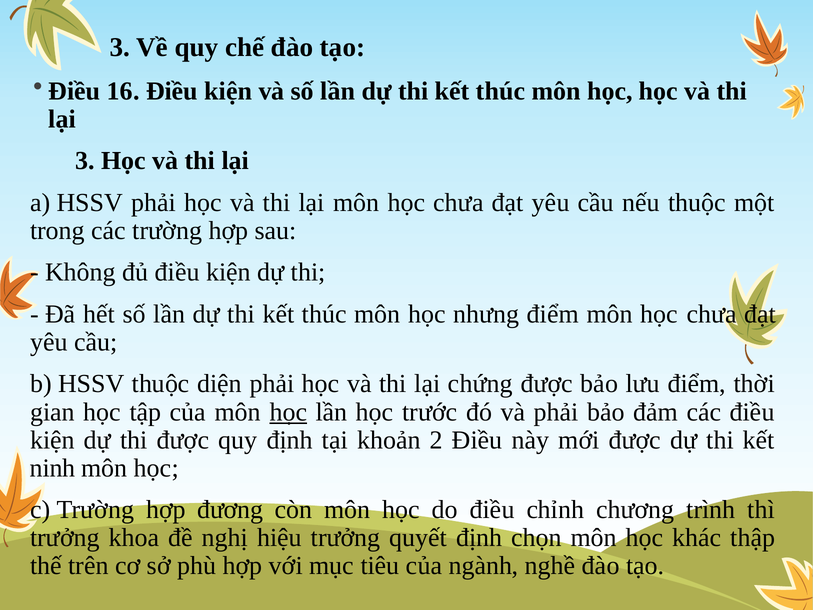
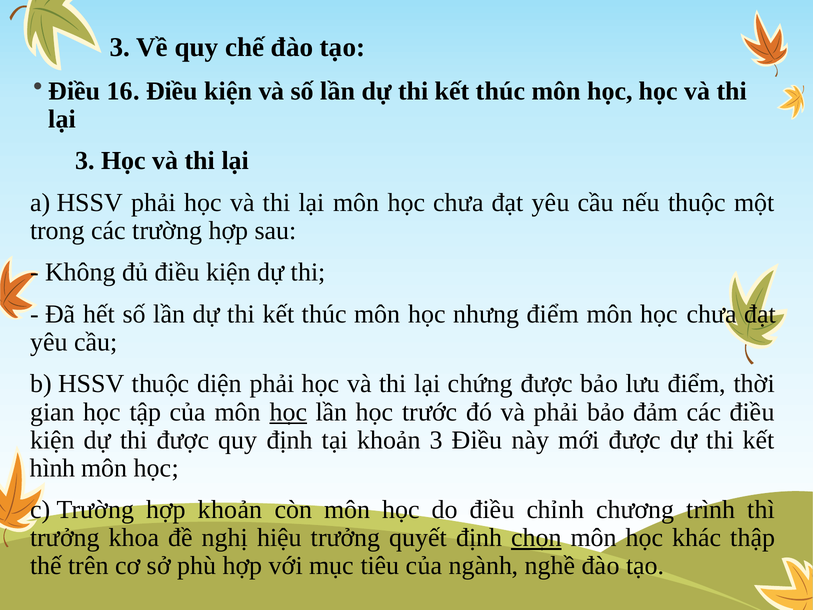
khoản 2: 2 -> 3 (436, 440)
ninh: ninh -> hình (53, 468)
hợp đương: đương -> khoản (230, 510)
chọn underline: none -> present (536, 538)
